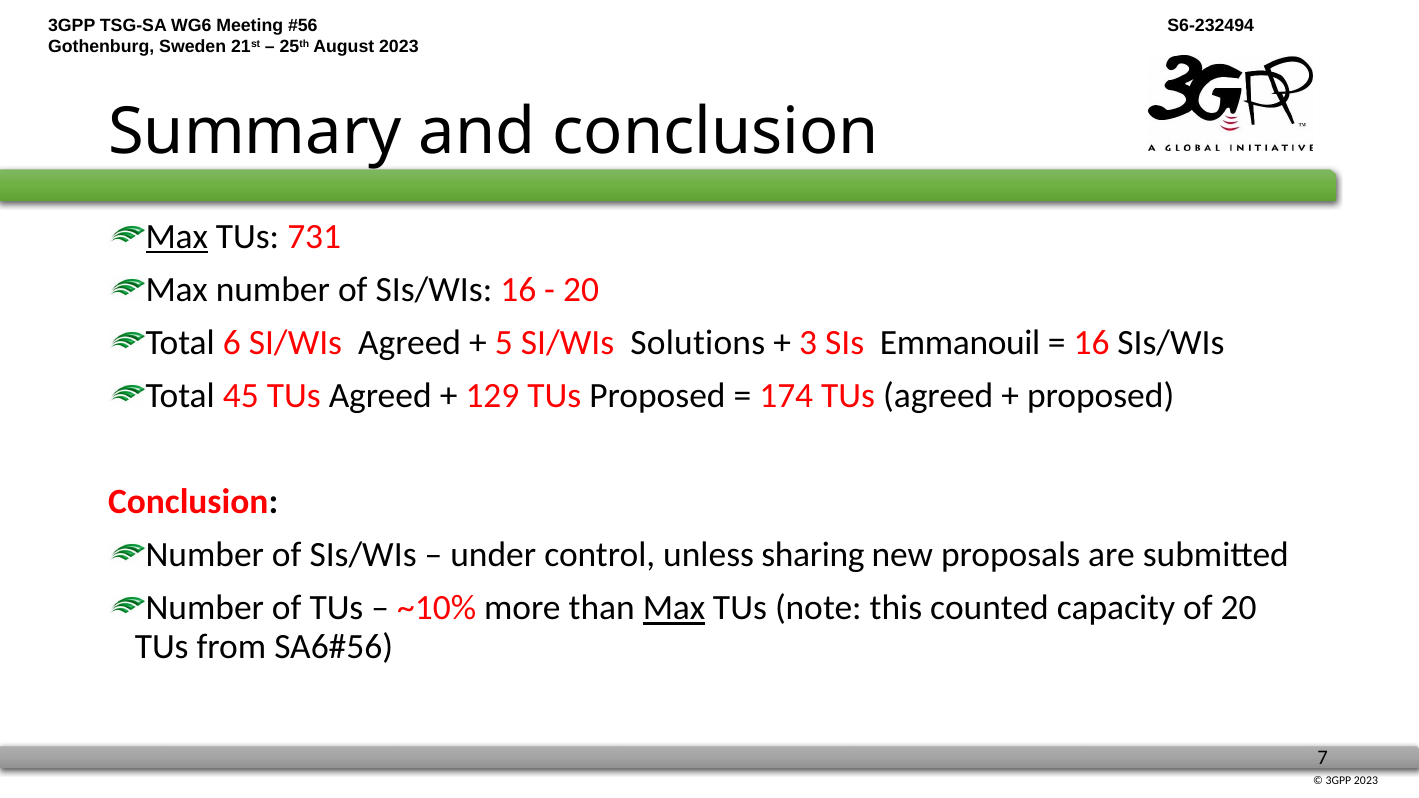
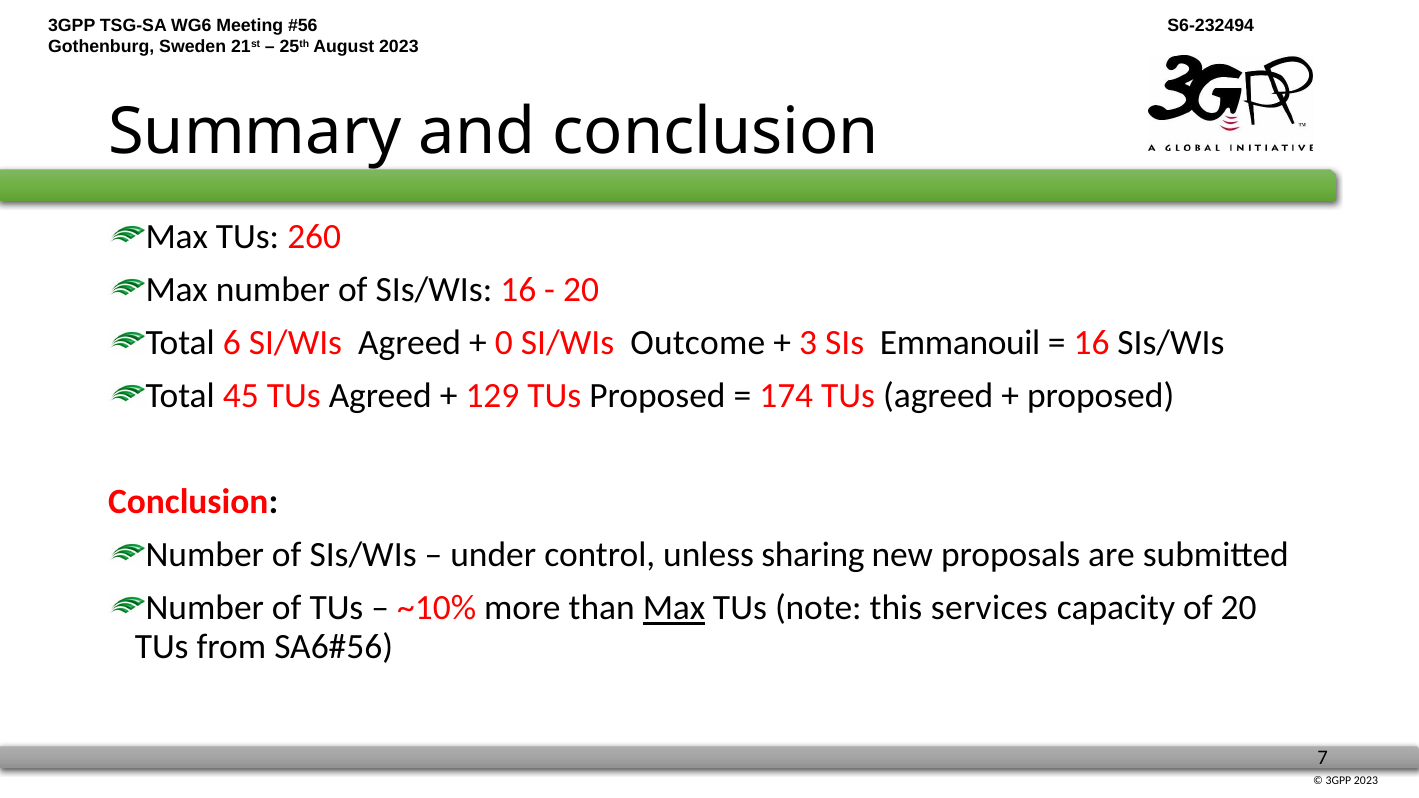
Max underline: present -> none (177, 237)
731: 731 -> 260 (314, 237)
5: 5 -> 0 (504, 343)
Solutions: Solutions -> Outcome (698, 343)
counted: counted -> services (989, 608)
